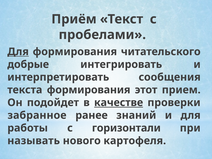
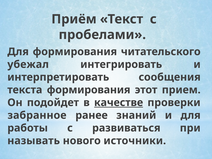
Для underline: present -> none (18, 52)
добрые: добрые -> убежал (28, 64)
горизонтали: горизонтали -> развиваться (126, 128)
картофеля: картофеля -> источники (135, 141)
